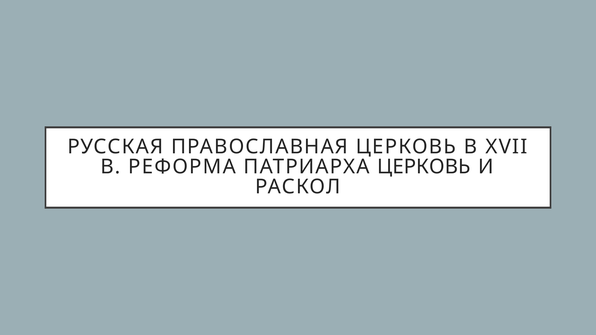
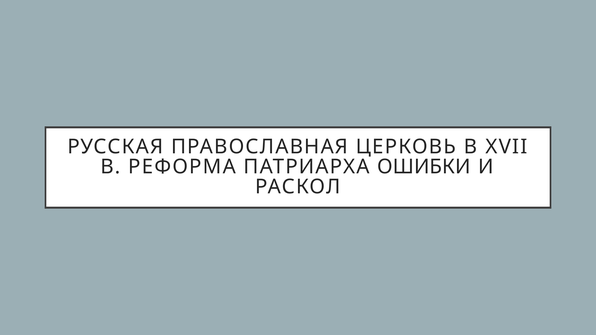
ПАТРИАРХА ЦЕРКОВЬ: ЦЕРКОВЬ -> ОШИБКИ (424, 167)
